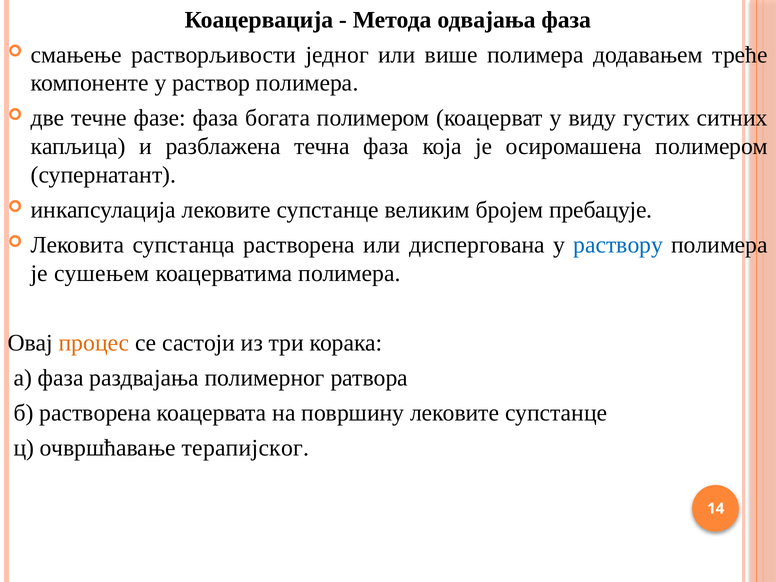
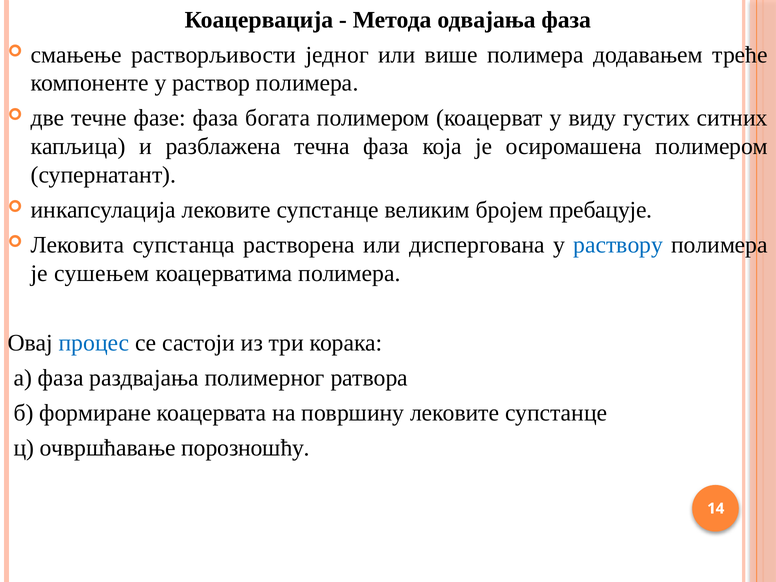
процес colour: orange -> blue (94, 343)
б растворена: растворена -> формиране (95, 413)
терапијског: терапијског -> порозношћу (246, 448)
